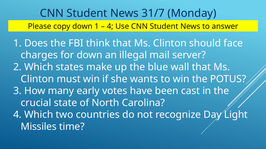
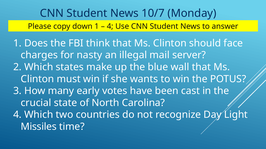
31/7: 31/7 -> 10/7 (153, 13)
for down: down -> nasty (89, 55)
